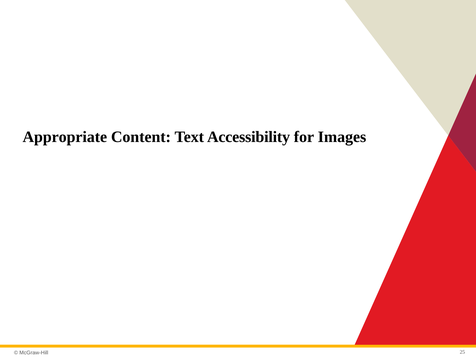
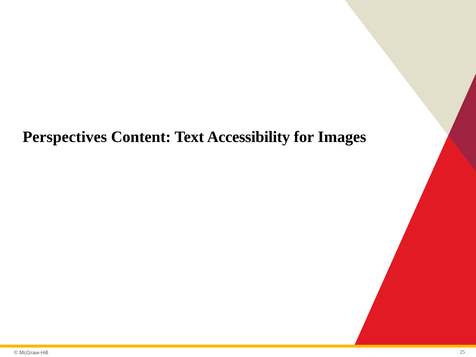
Appropriate: Appropriate -> Perspectives (65, 137)
